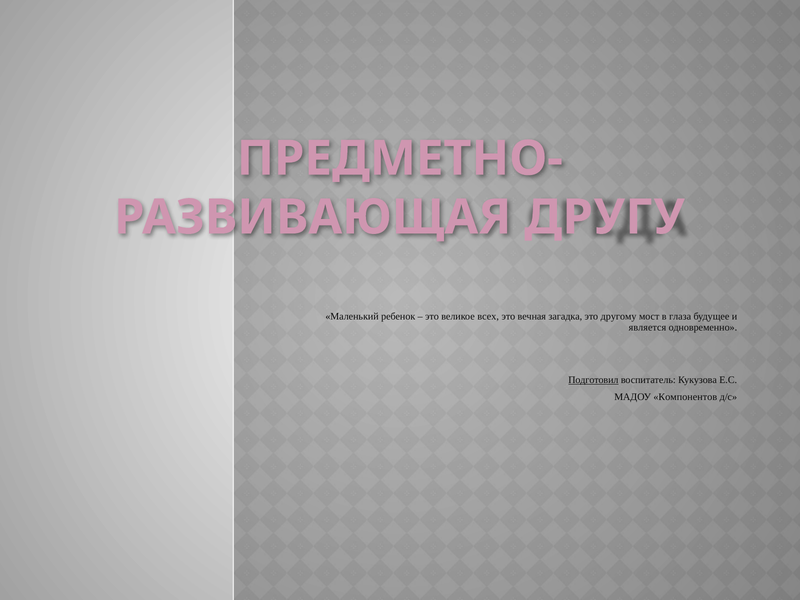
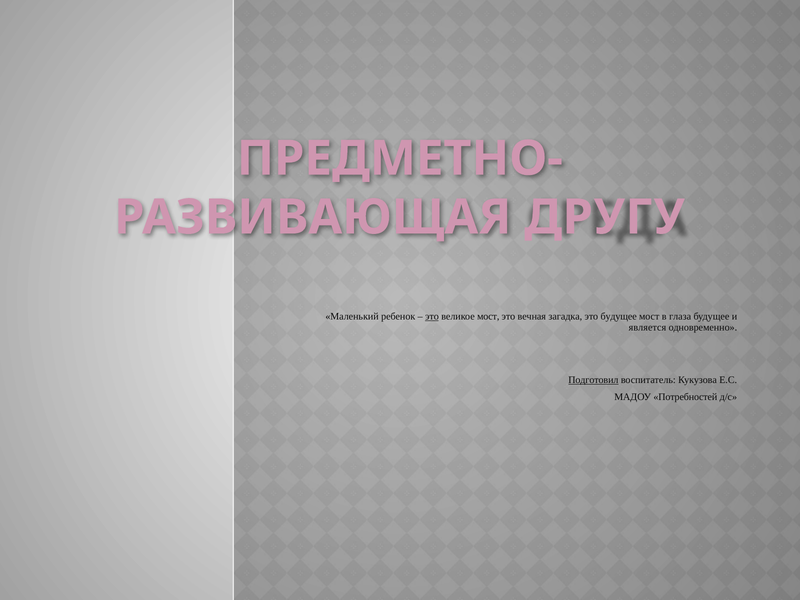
это underline: none -> present (432, 316)
великое всех: всех -> мост (488, 316)
это другому: другому -> будущее (619, 316)
Компонентов: Компонентов -> Потребностей (685, 397)
